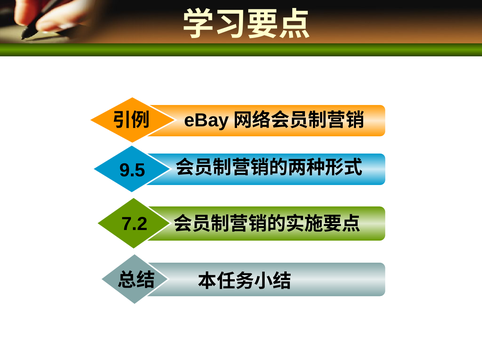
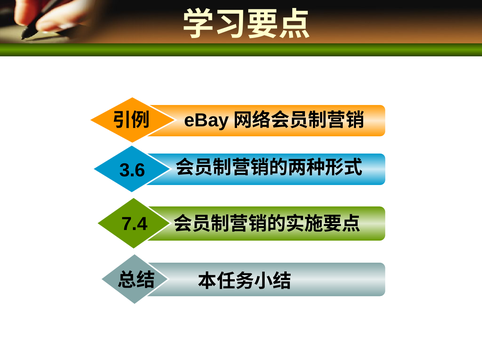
9.5: 9.5 -> 3.6 (132, 170)
7.2: 7.2 -> 7.4 (135, 224)
